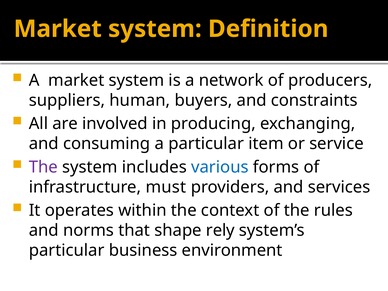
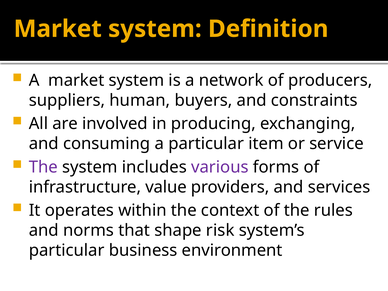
various colour: blue -> purple (220, 167)
must: must -> value (166, 187)
rely: rely -> risk (220, 230)
